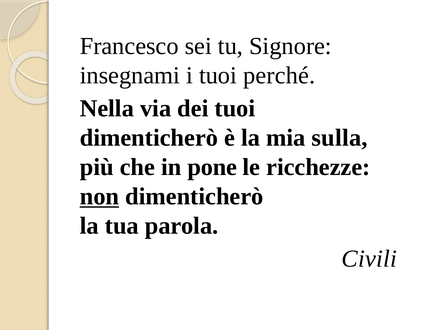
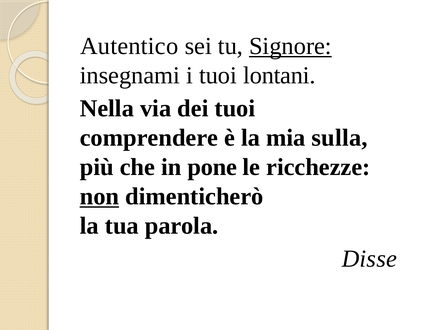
Francesco: Francesco -> Autentico (129, 46)
Signore underline: none -> present (290, 46)
perché: perché -> lontani (279, 75)
dimenticherò: dimenticherò -> comprendere (149, 138)
Civili: Civili -> Disse (369, 259)
